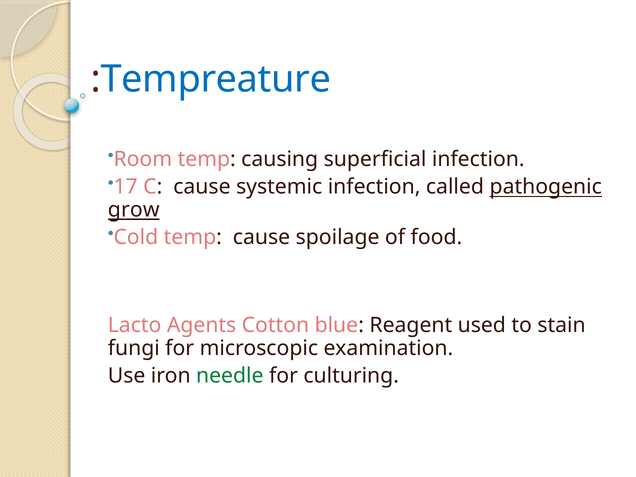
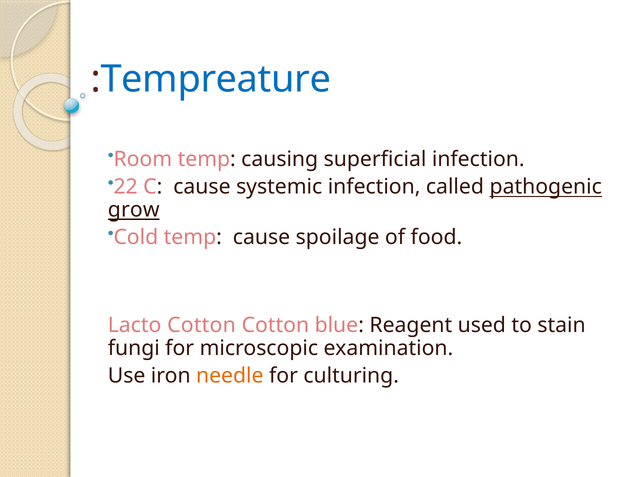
17: 17 -> 22 (126, 187)
Lacto Agents: Agents -> Cotton (201, 325)
needle colour: green -> orange (230, 376)
